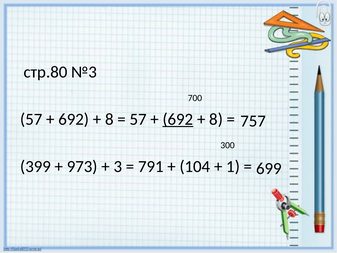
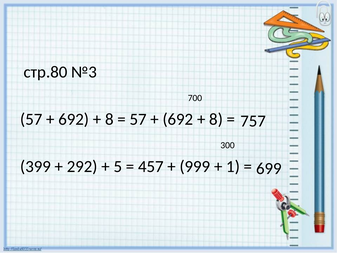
692 underline: present -> none (178, 119)
973: 973 -> 292 (82, 166)
3: 3 -> 5 (118, 166)
791: 791 -> 457 (151, 166)
104: 104 -> 999 (195, 166)
